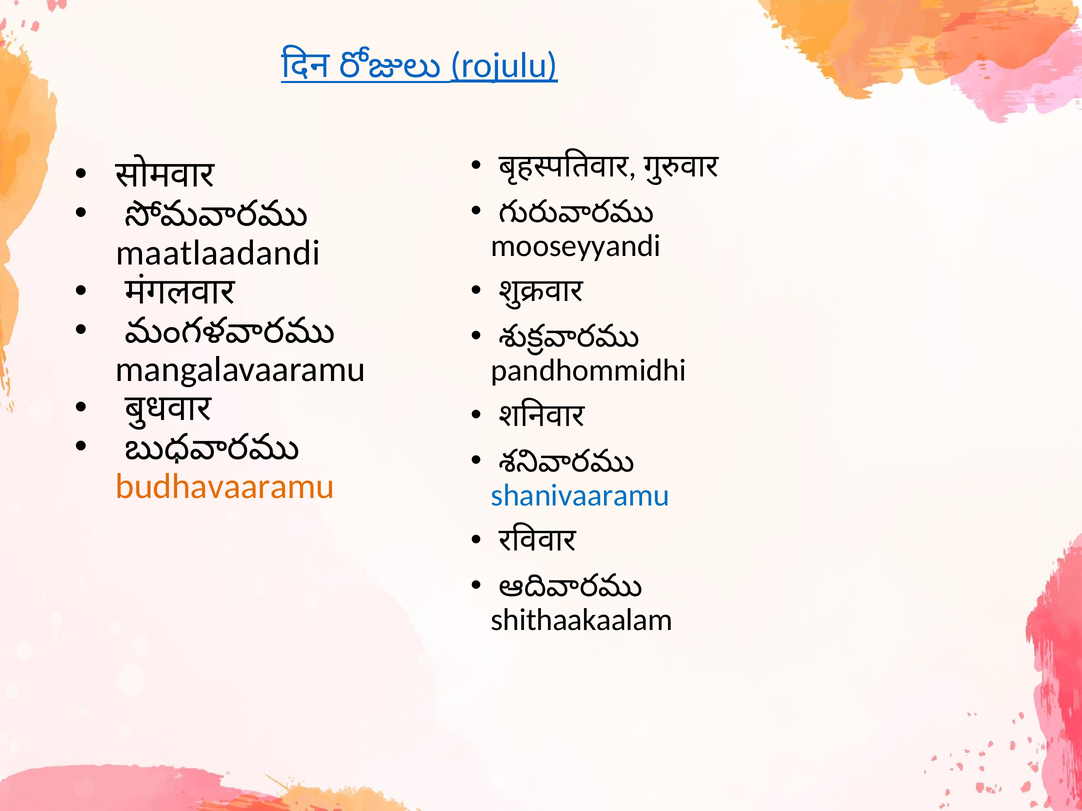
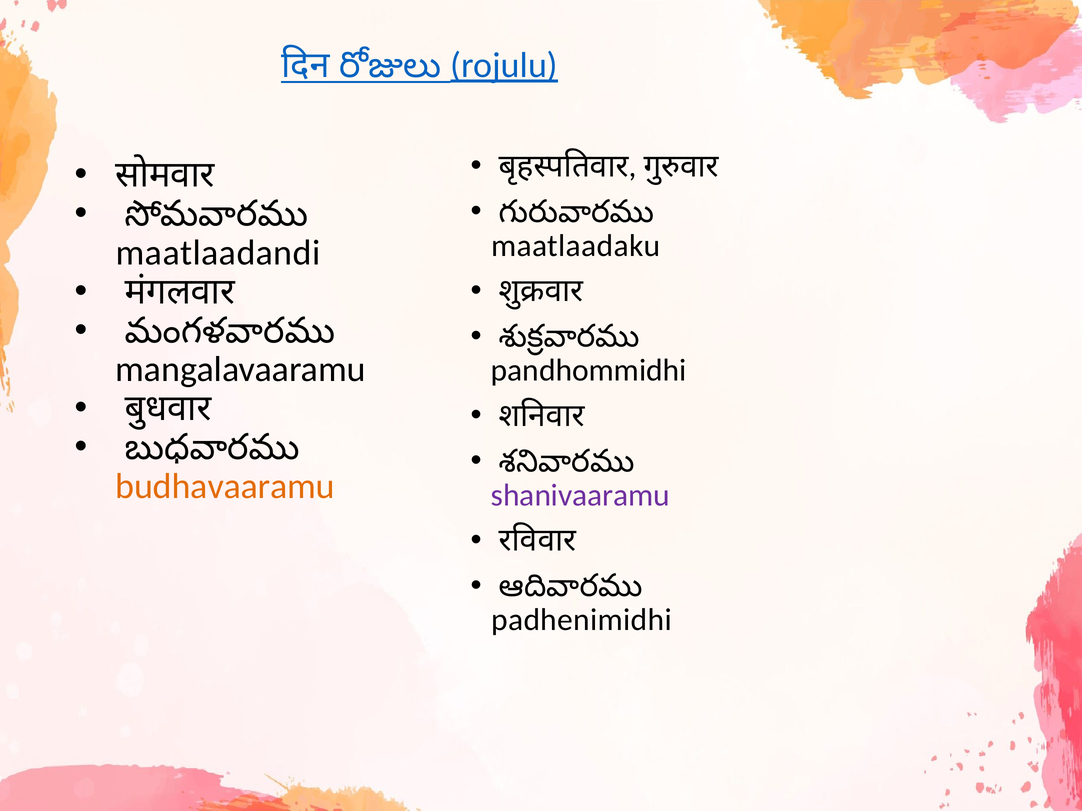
mooseyyandi: mooseyyandi -> maatlaadaku (576, 246)
shanivaaramu colour: blue -> purple (580, 496)
shithaakaalam: shithaakaalam -> padhenimidhi (581, 620)
